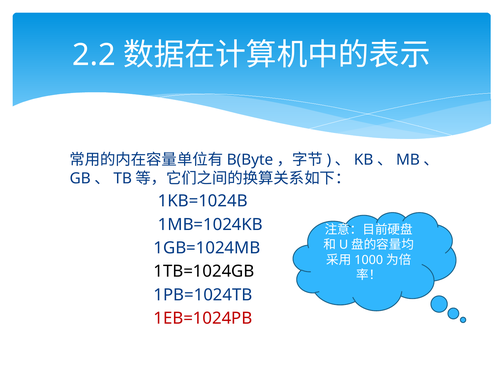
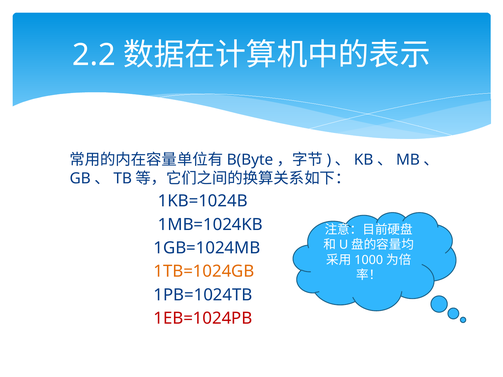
1TB=1024GB colour: black -> orange (204, 272)
